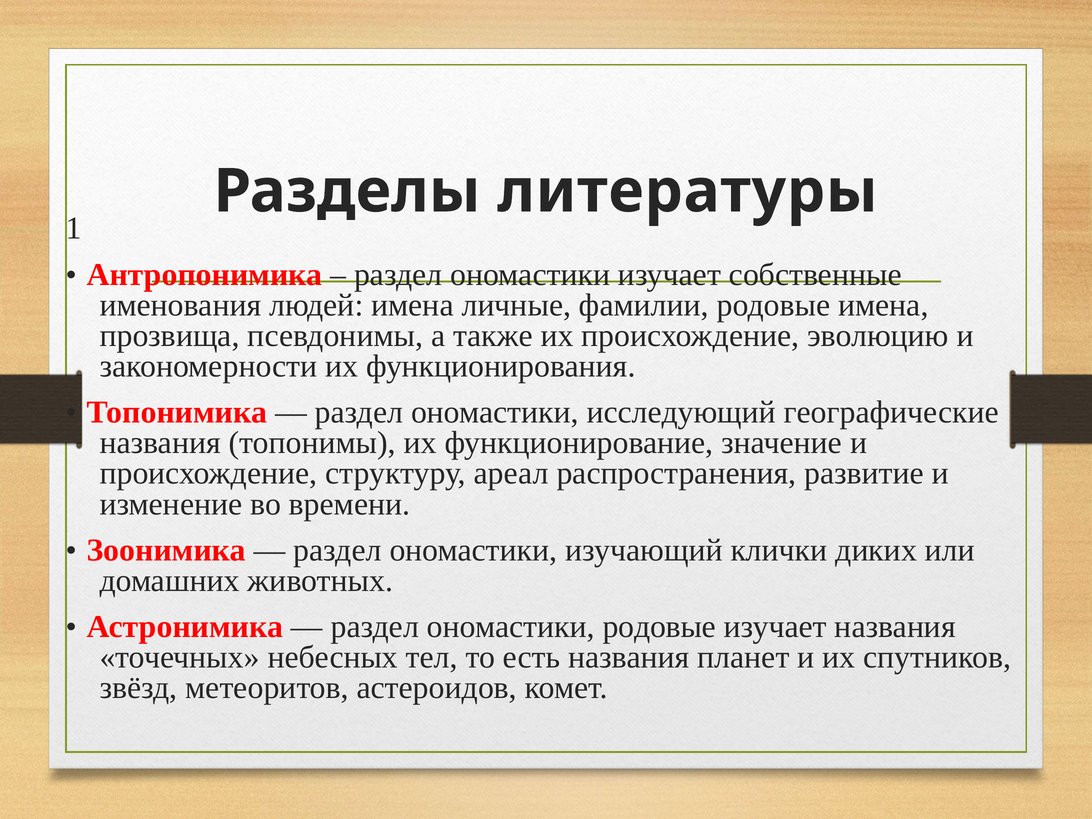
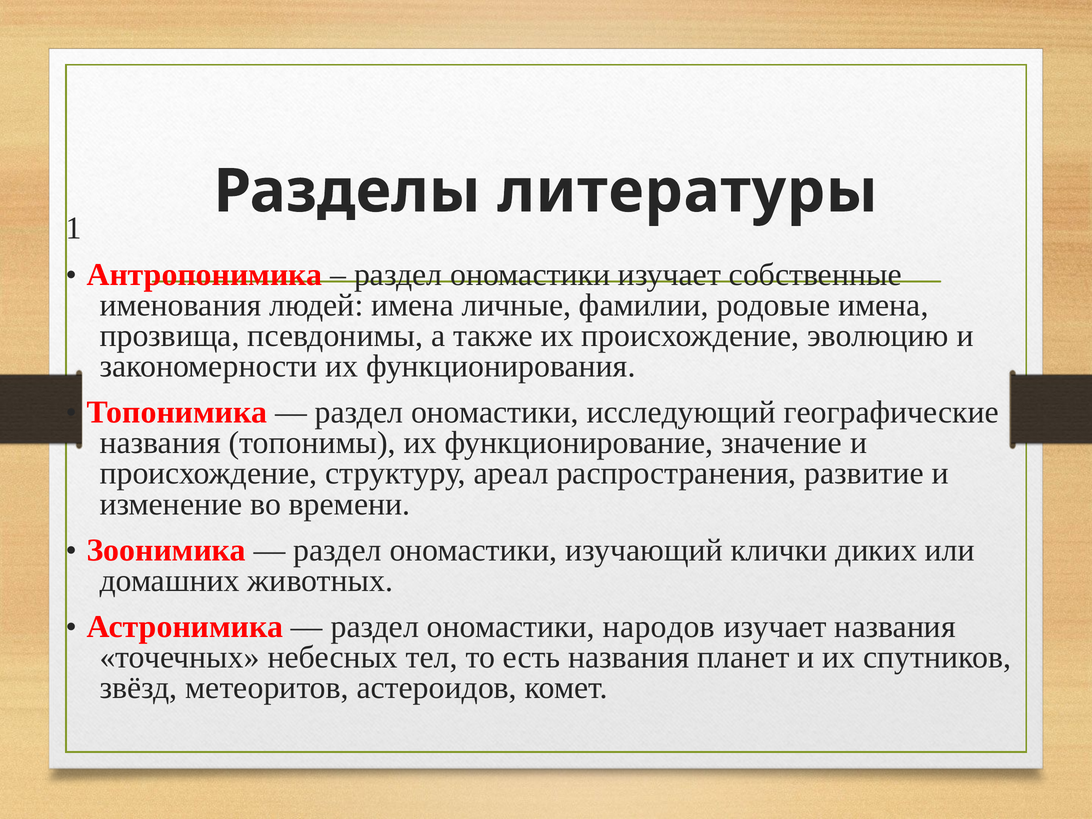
ономастики родовые: родовые -> народов (659, 627)
